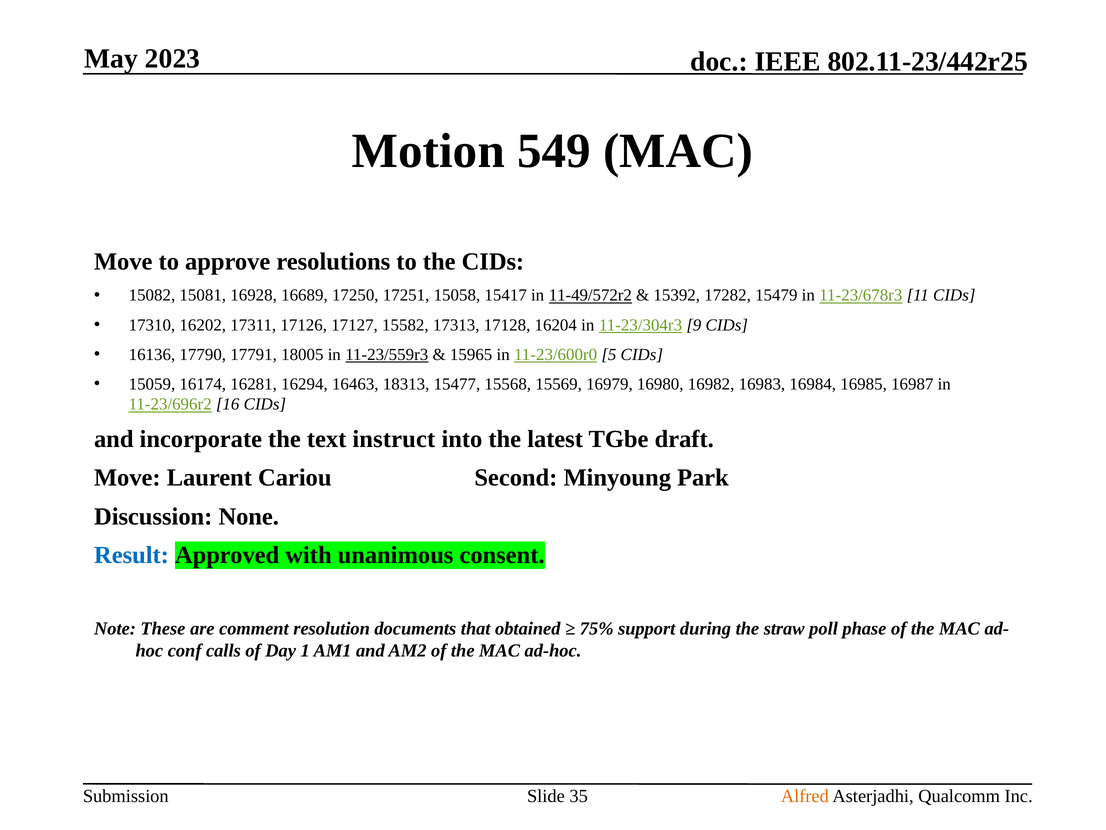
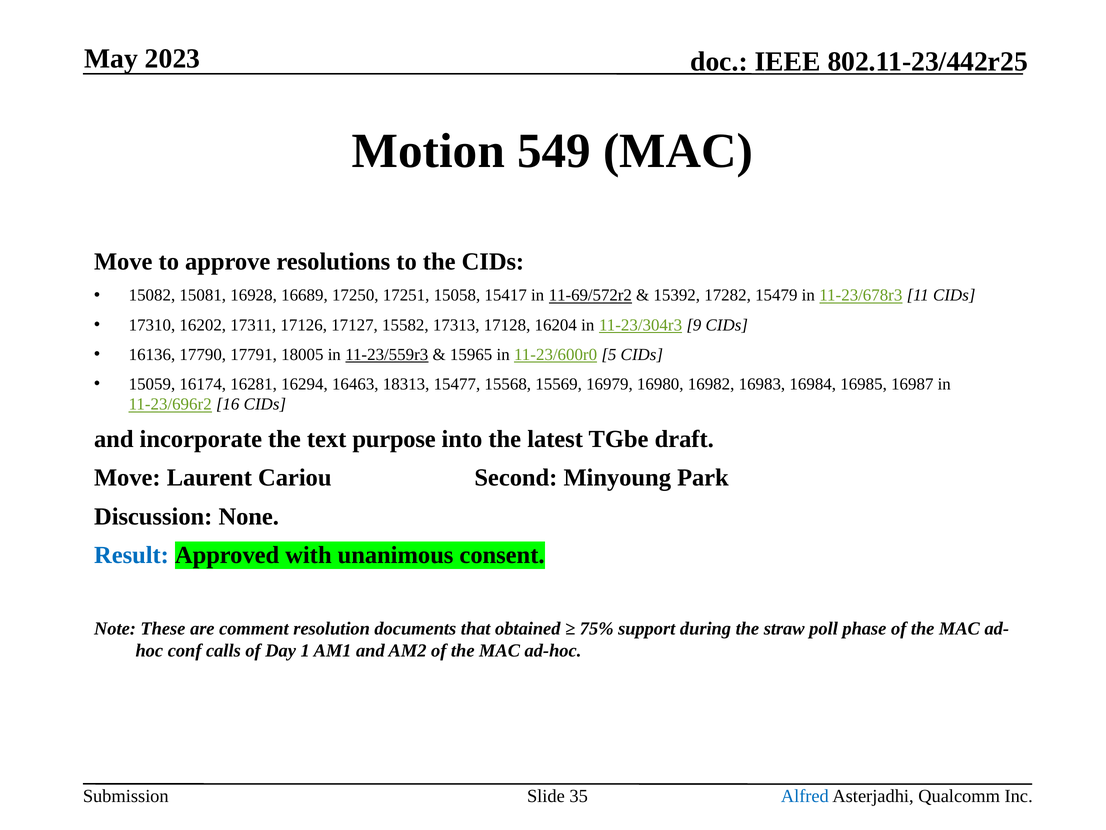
11-49/572r2: 11-49/572r2 -> 11-69/572r2 (590, 295)
instruct: instruct -> purpose (394, 439)
Alfred colour: orange -> blue (805, 796)
